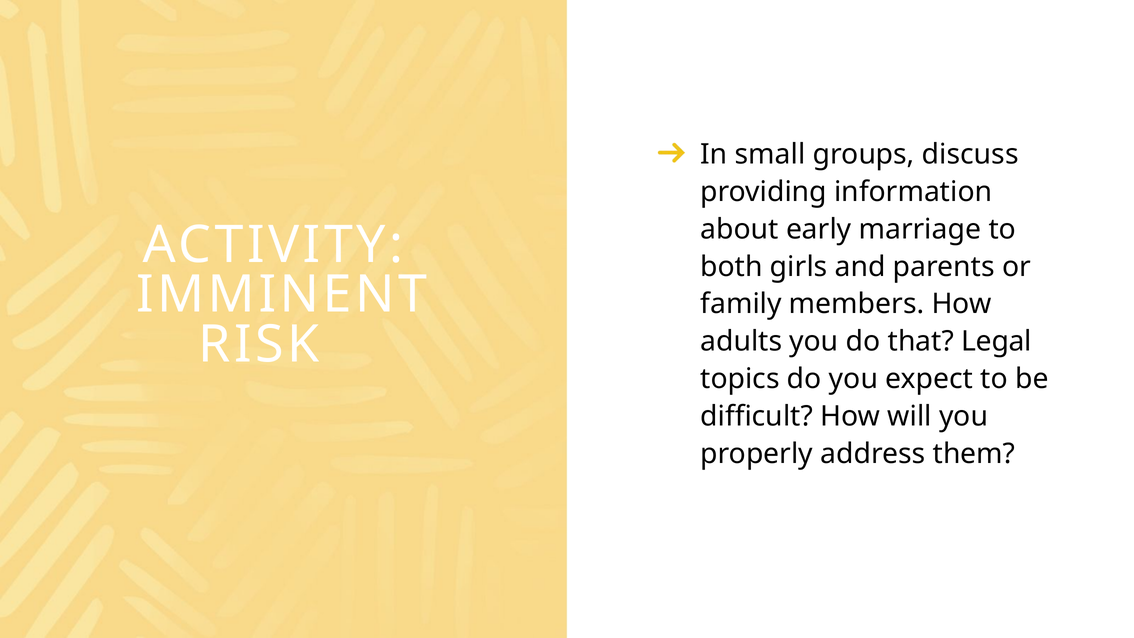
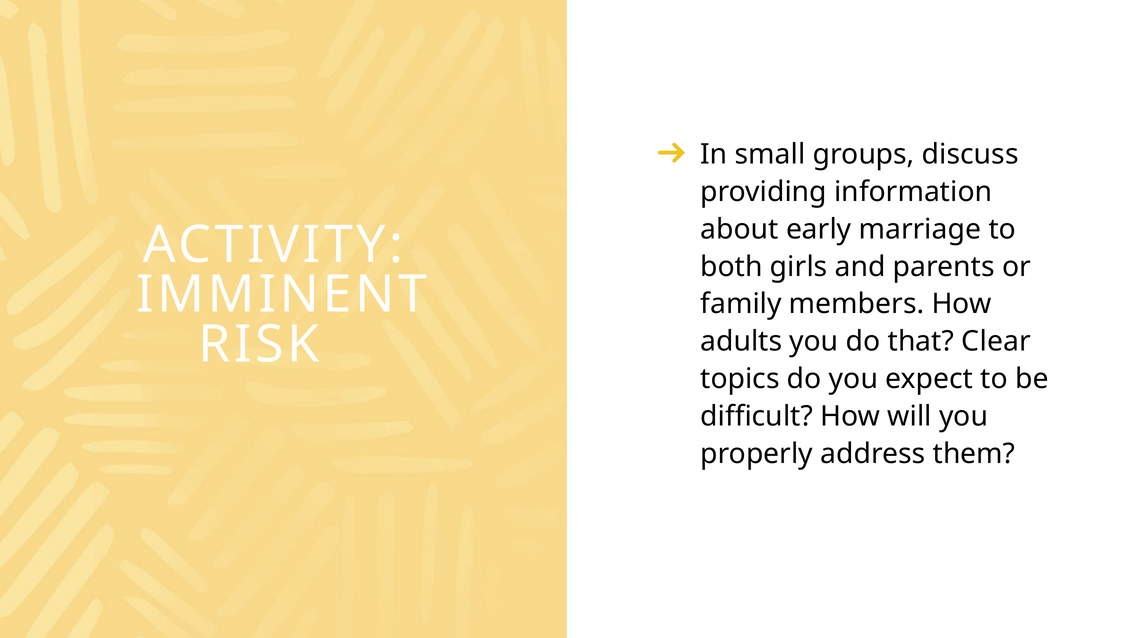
Legal: Legal -> Clear (996, 341)
